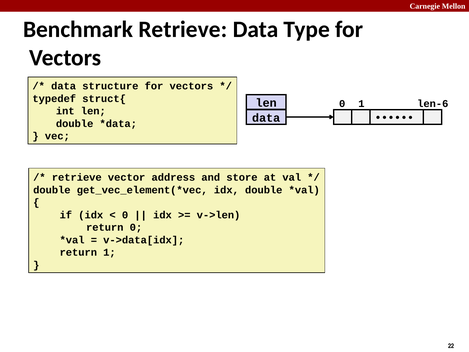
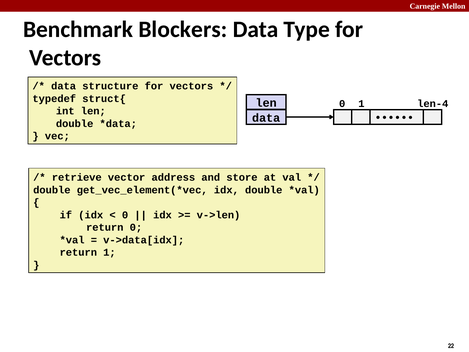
Benchmark Retrieve: Retrieve -> Blockers (183, 29)
len-6: len-6 -> len-4 (433, 104)
